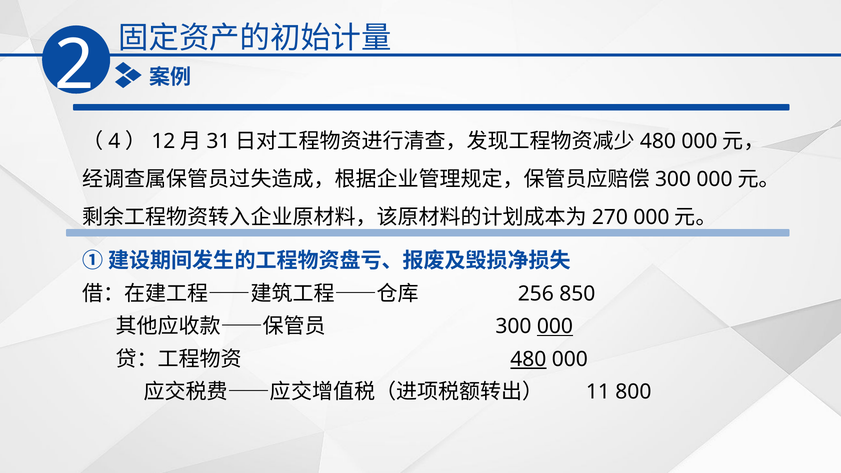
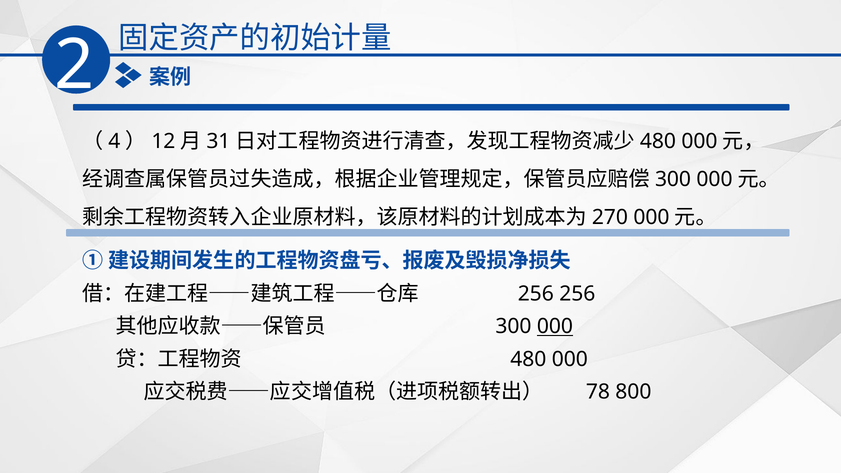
256 850: 850 -> 256 (577, 294)
480 underline: present -> none (528, 359)
11: 11 -> 78 (598, 392)
